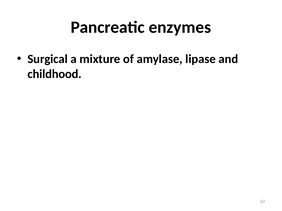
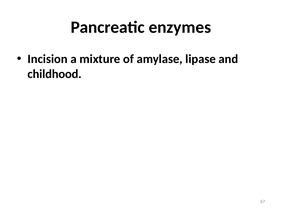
Surgical: Surgical -> Incision (48, 59)
